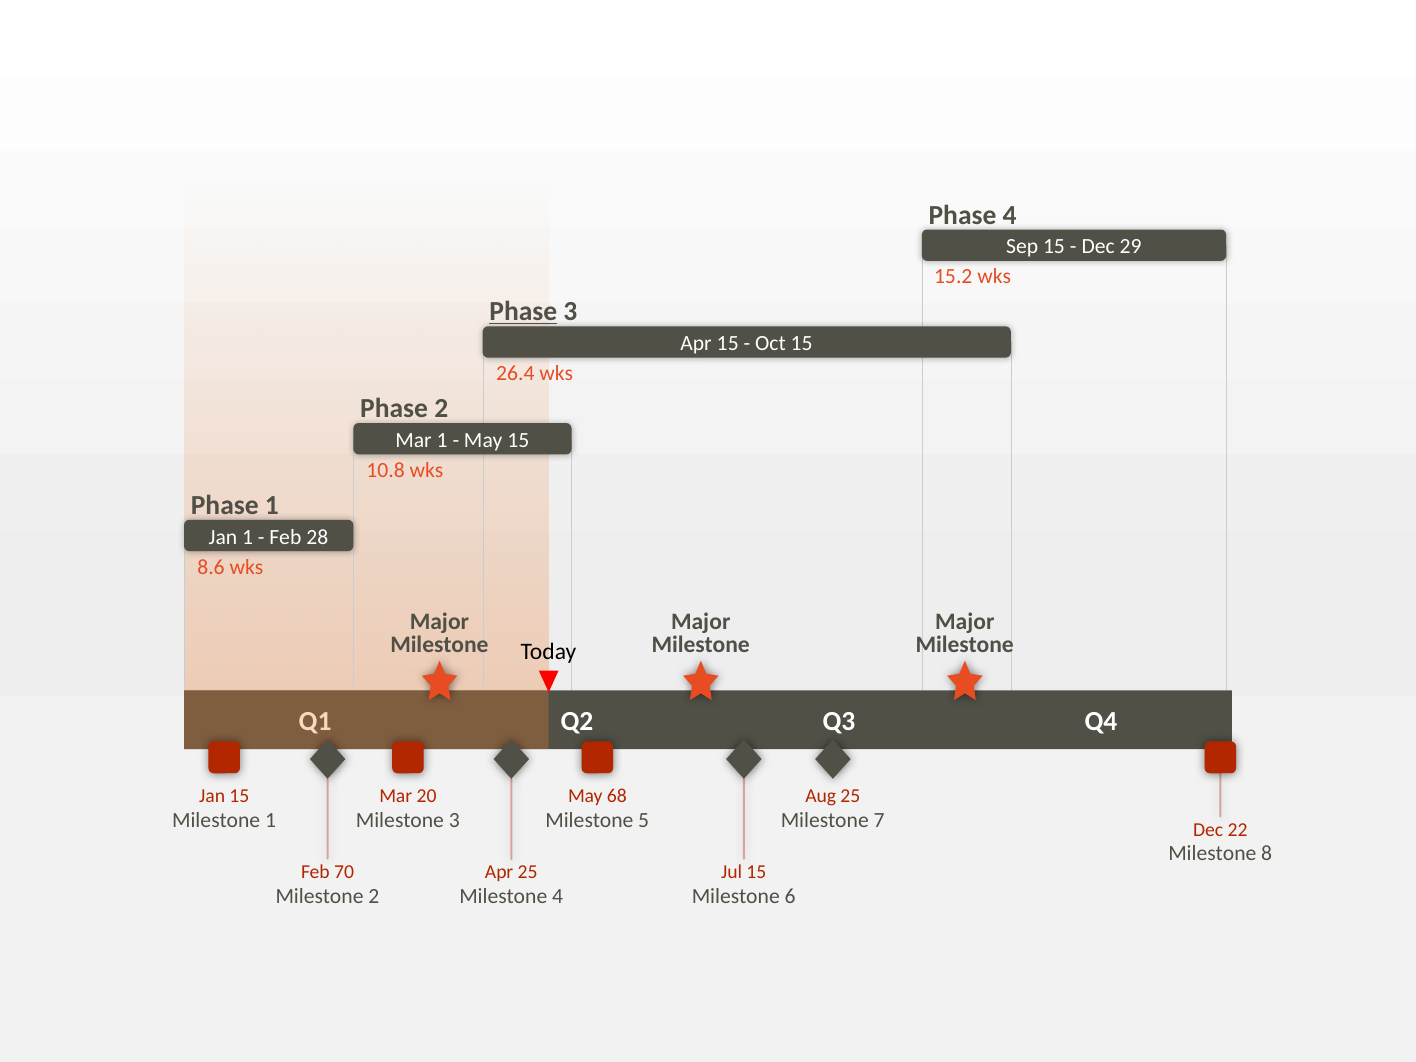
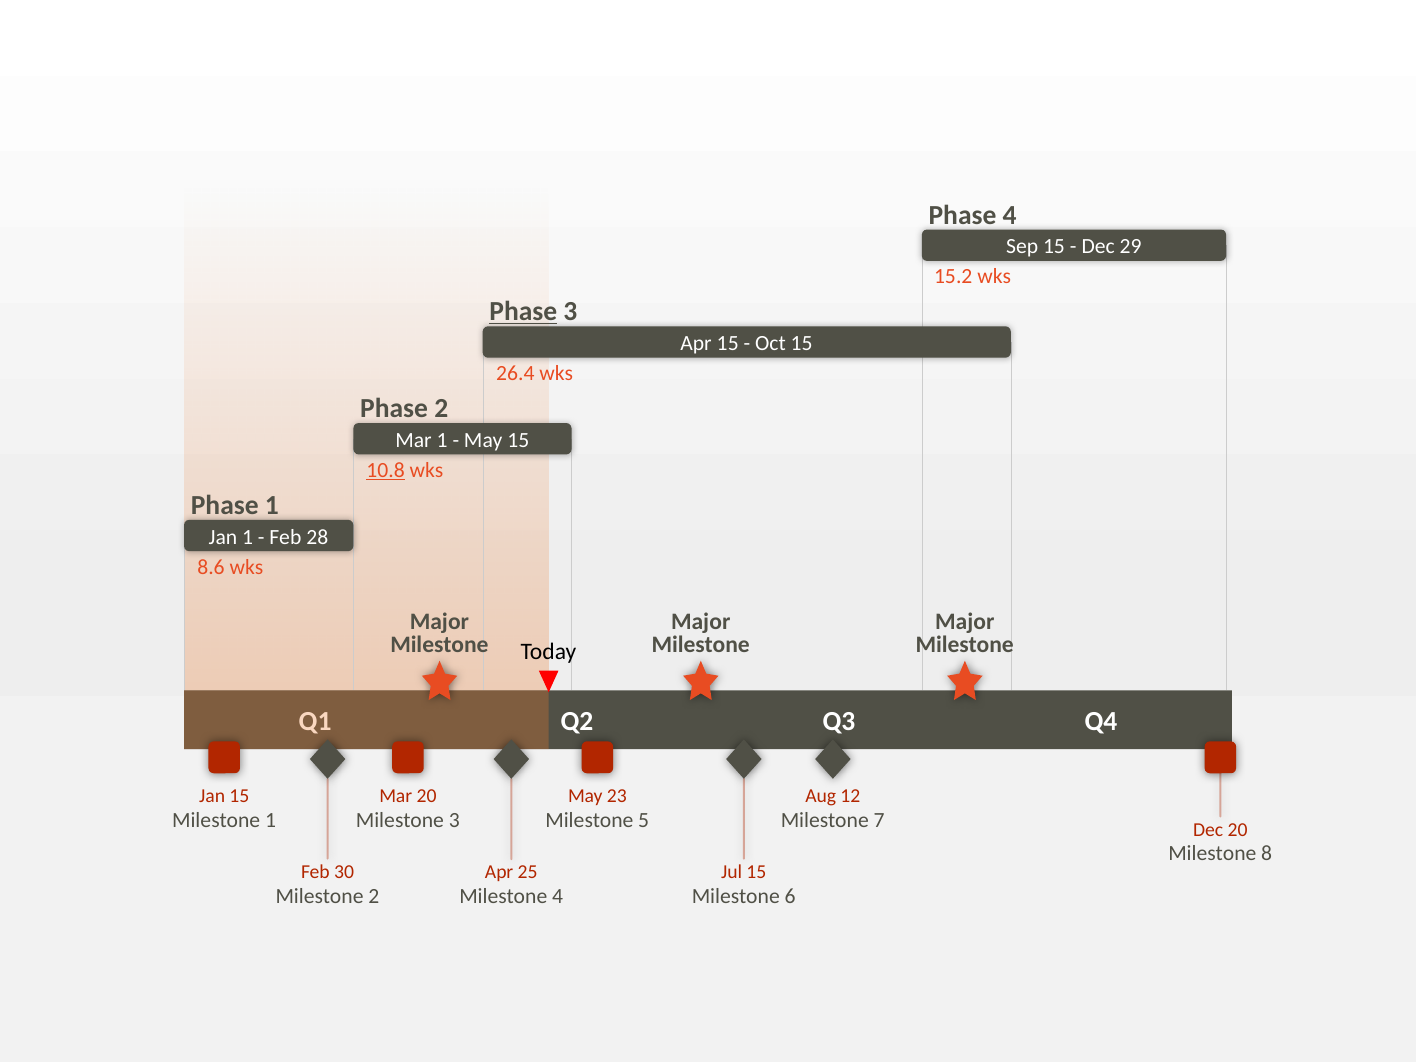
10.8 underline: none -> present (386, 470)
68: 68 -> 23 (617, 796)
Aug 25: 25 -> 12 (850, 796)
Dec 22: 22 -> 20 (1238, 830)
70: 70 -> 30 (344, 872)
